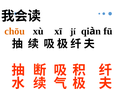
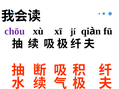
chōu colour: orange -> purple (15, 31)
